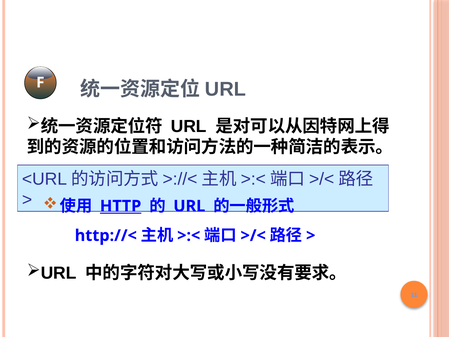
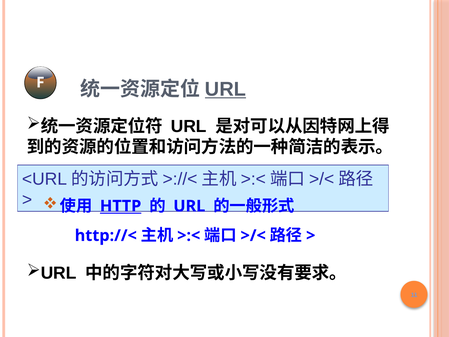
URL underline: none -> present (225, 89)
